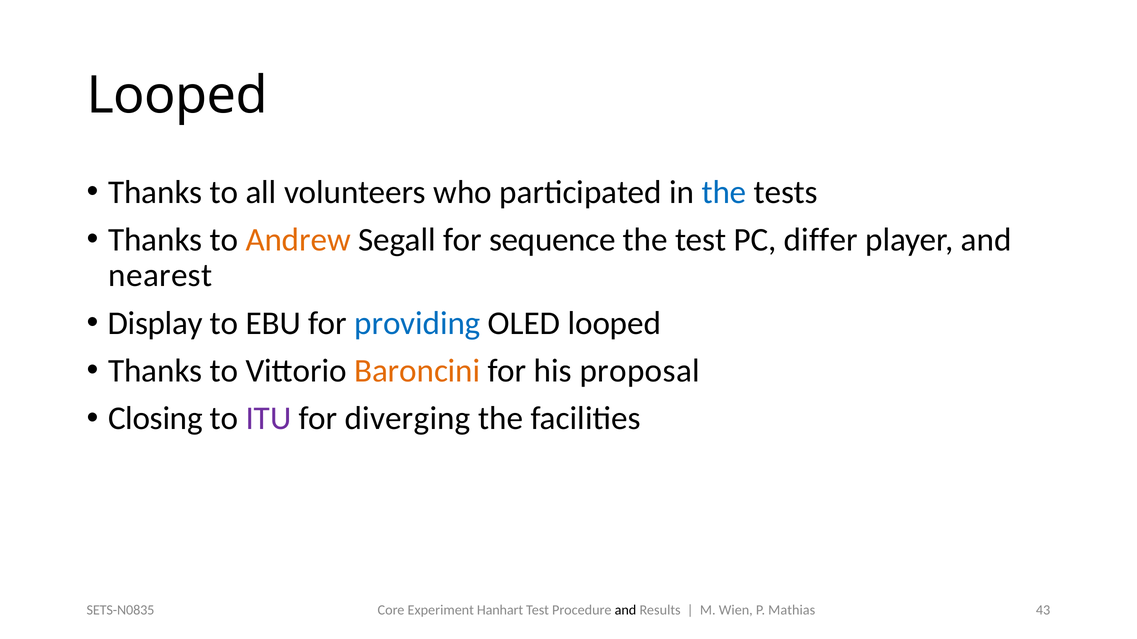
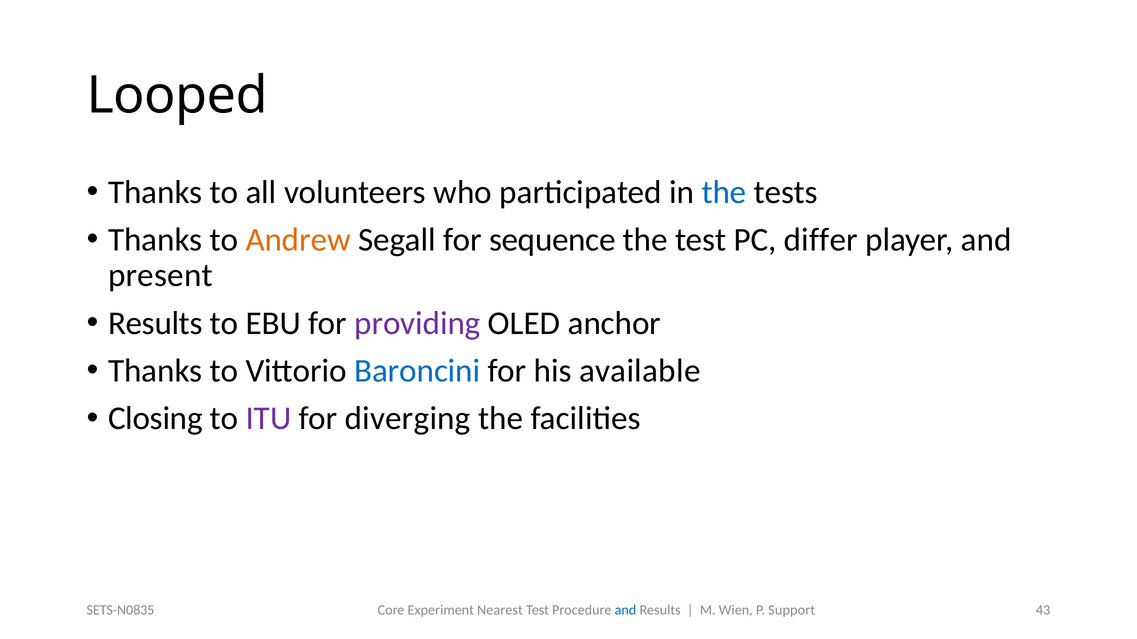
nearest: nearest -> present (160, 276)
Display: Display -> Results (155, 323)
providing colour: blue -> purple (417, 323)
OLED looped: looped -> anchor (614, 323)
Baroncini colour: orange -> blue (417, 371)
proposal: proposal -> available (640, 371)
Hanhart: Hanhart -> Nearest (500, 611)
and colour: black -> blue (625, 611)
Mathias: Mathias -> Support (792, 611)
